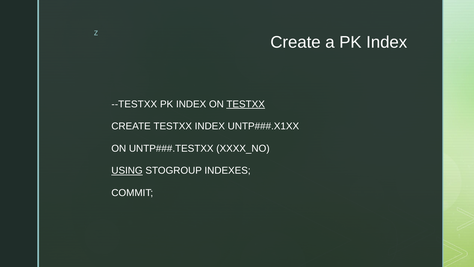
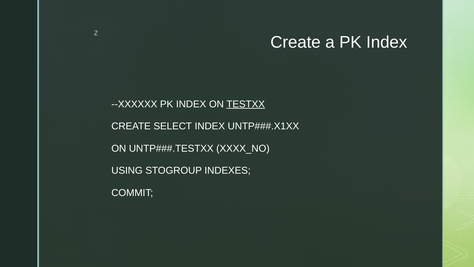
--TESTXX: --TESTXX -> --XXXXXX (134, 104)
CREATE TESTXX: TESTXX -> SELECT (173, 126)
USING underline: present -> none (127, 170)
